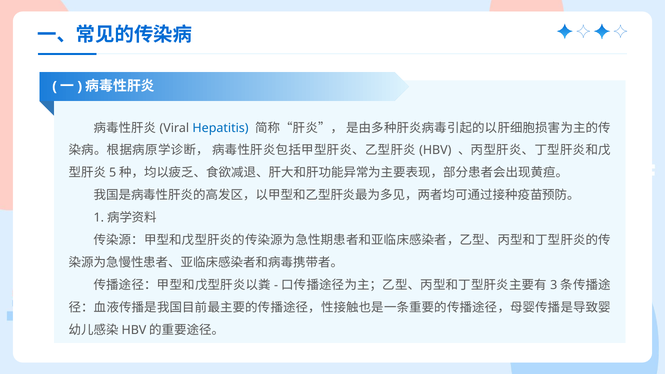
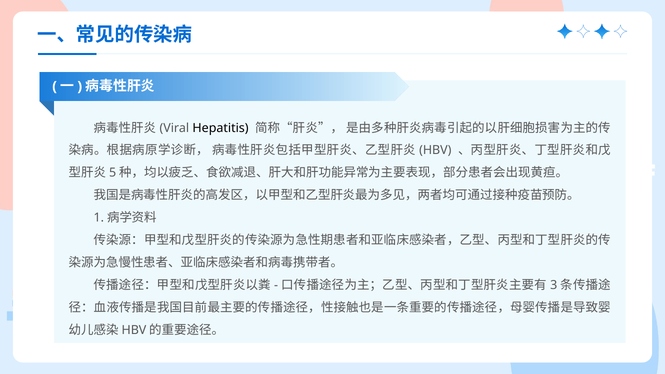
Hepatitis colour: blue -> black (221, 128)
